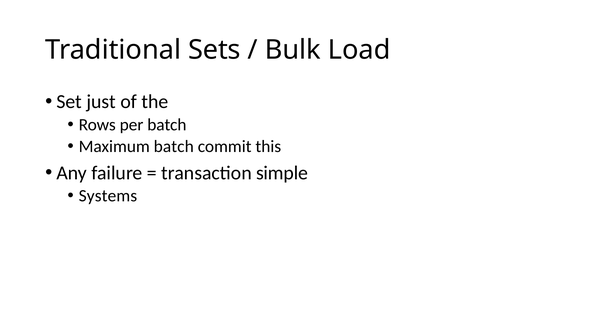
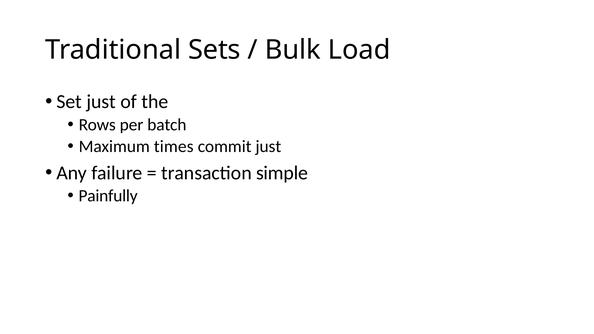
Maximum batch: batch -> times (174, 147)
commit this: this -> just (268, 147)
Systems: Systems -> Painfully (108, 196)
